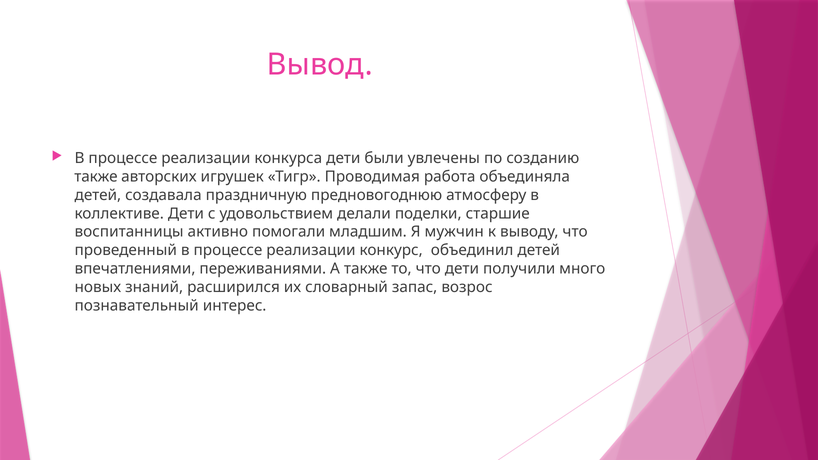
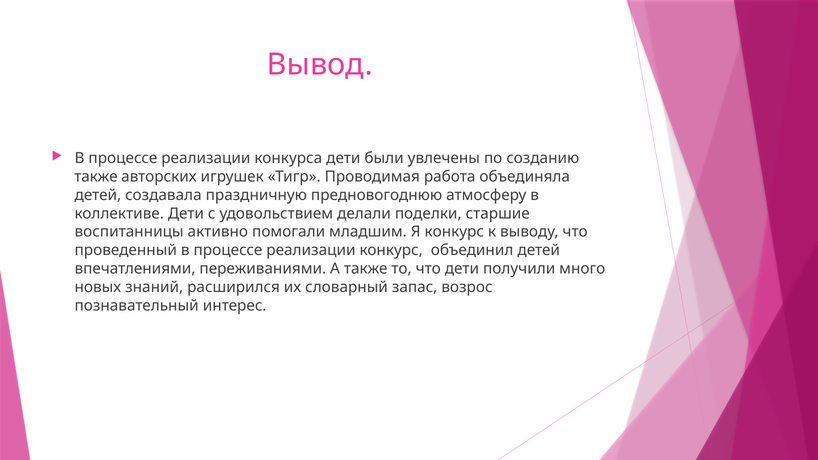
Я мужчин: мужчин -> конкурс (454, 232)
